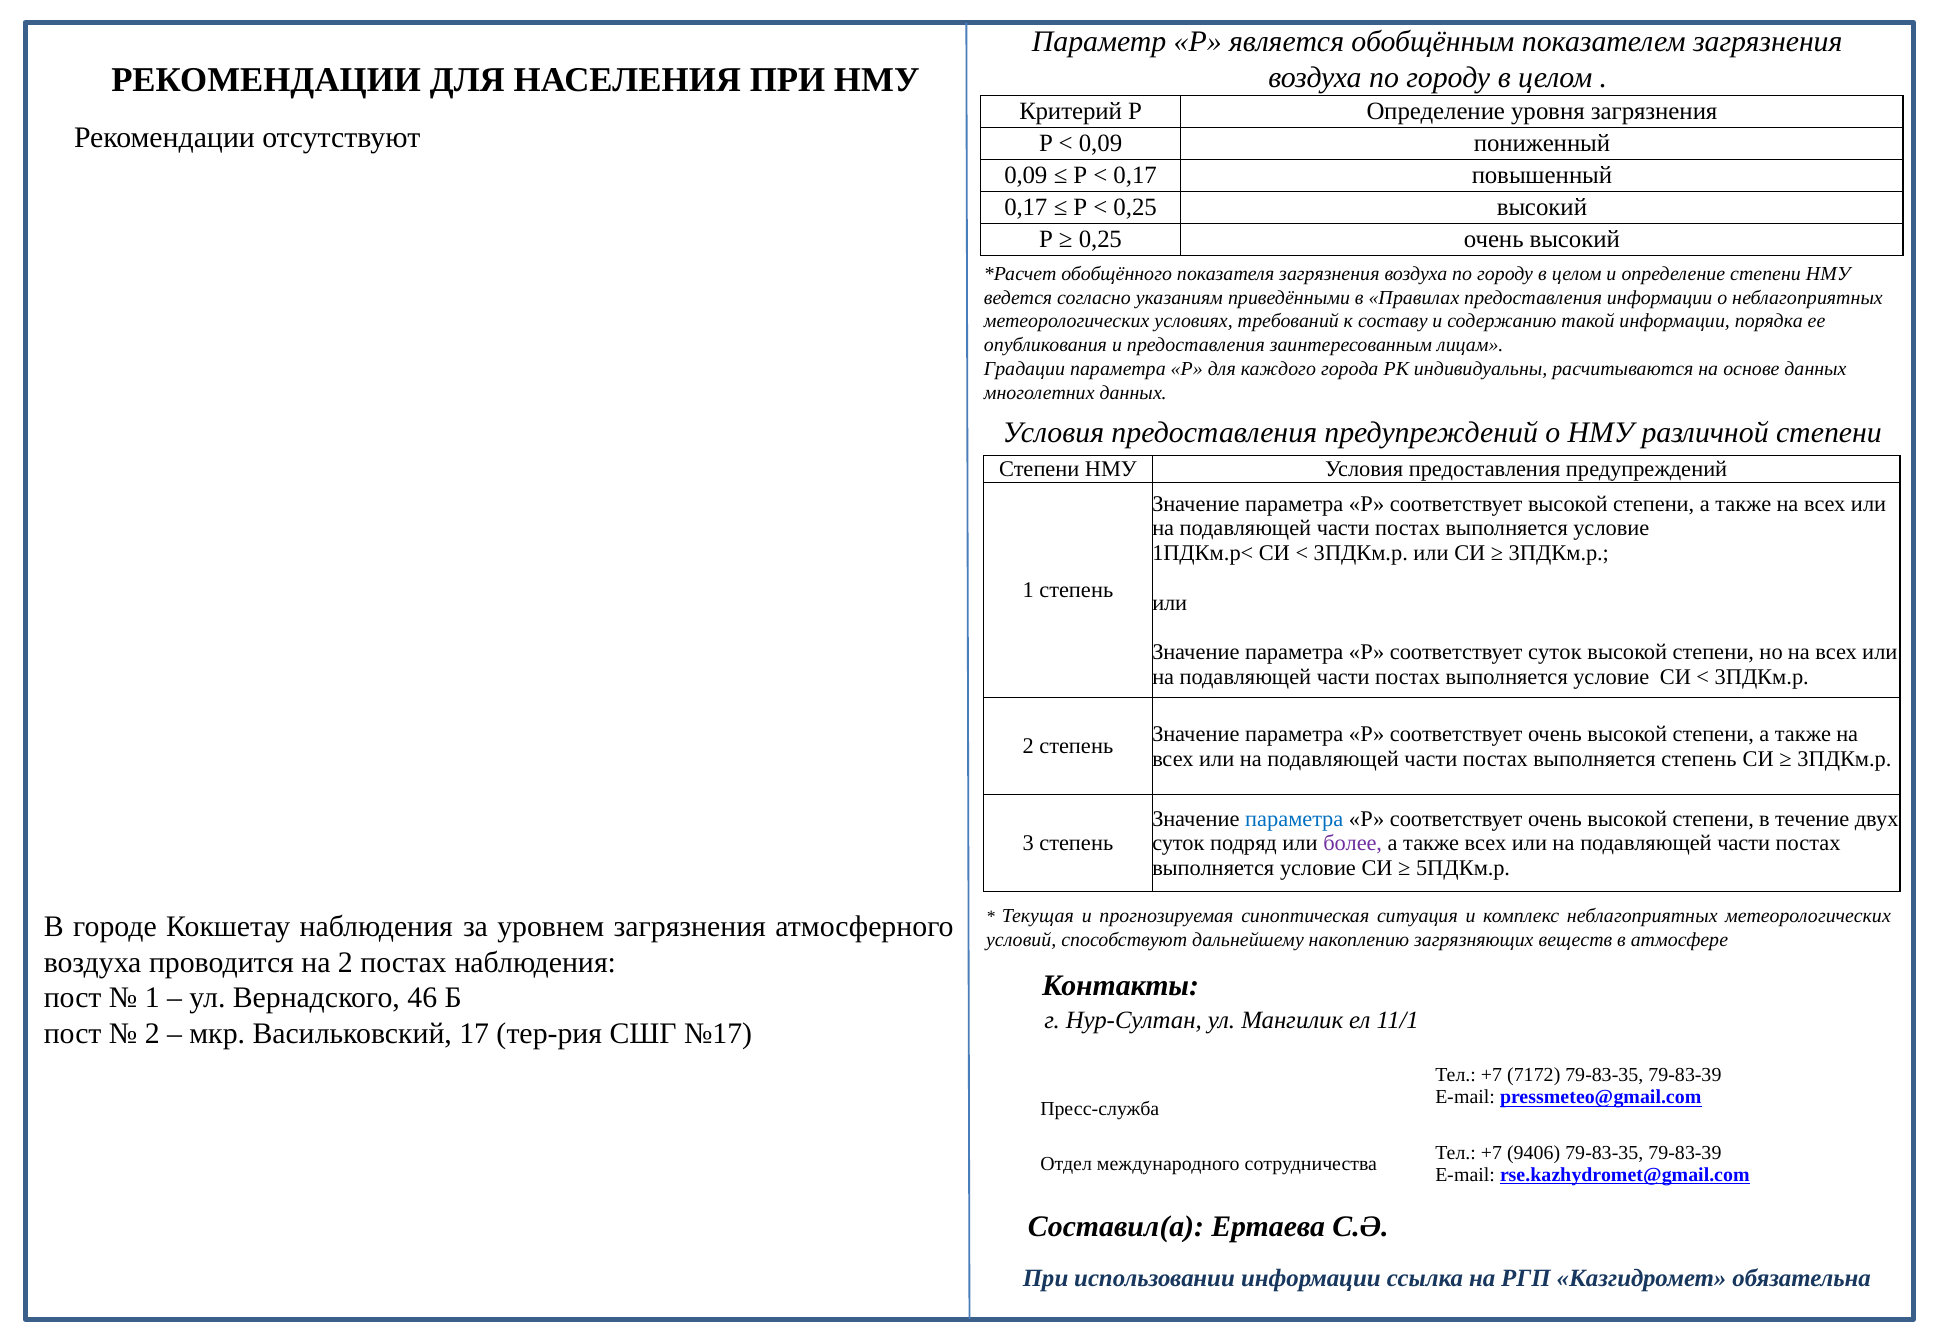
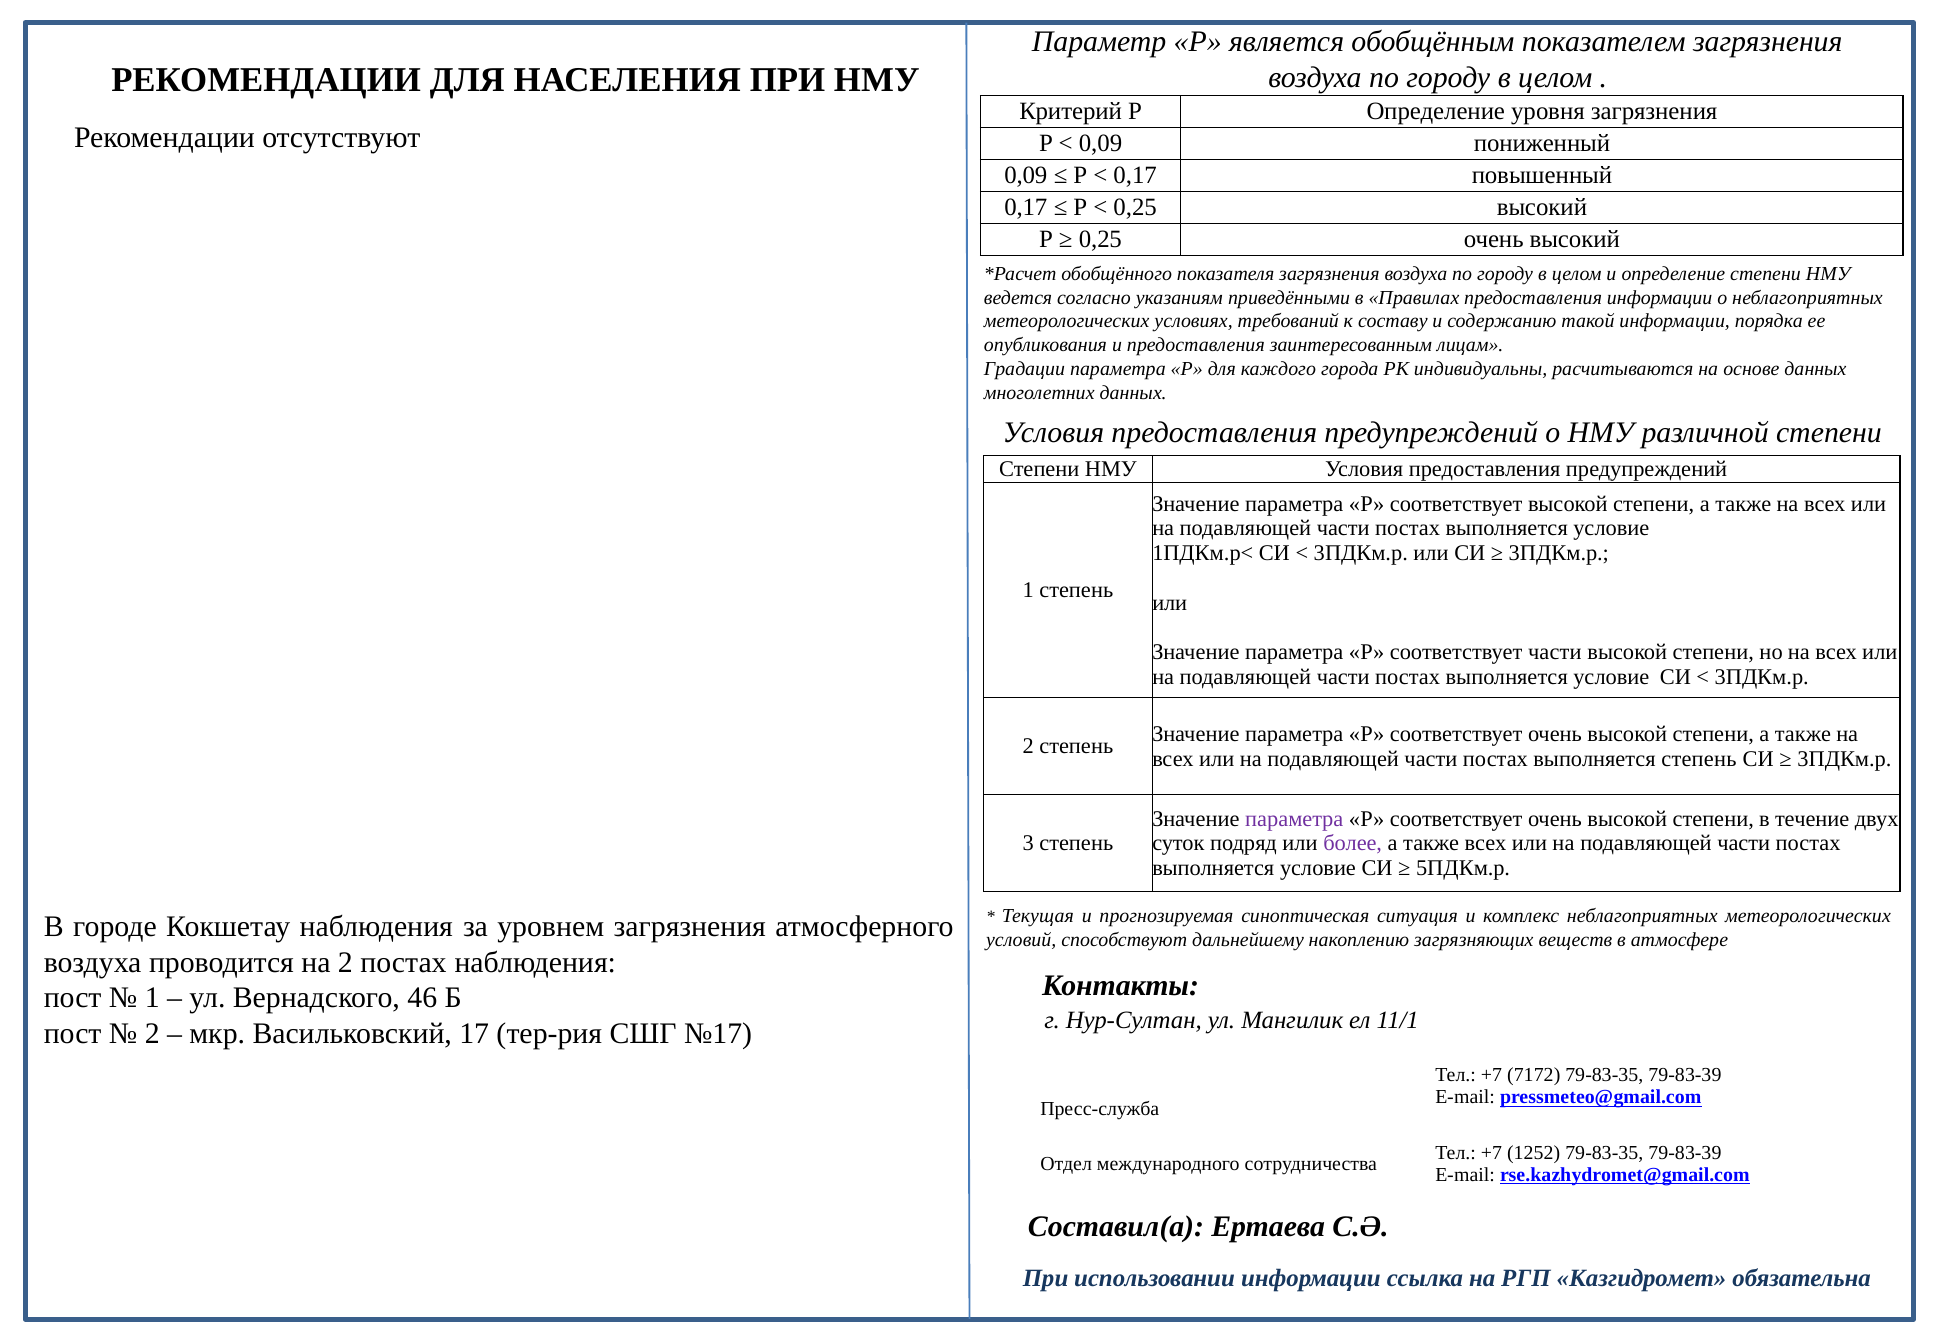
соответствует суток: суток -> части (1555, 653)
параметра colour: blue -> purple (1294, 819)
9406: 9406 -> 1252 (1534, 1153)
